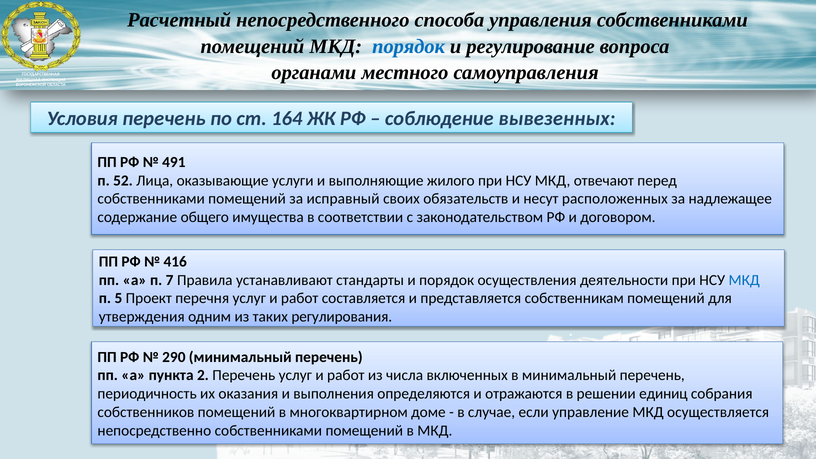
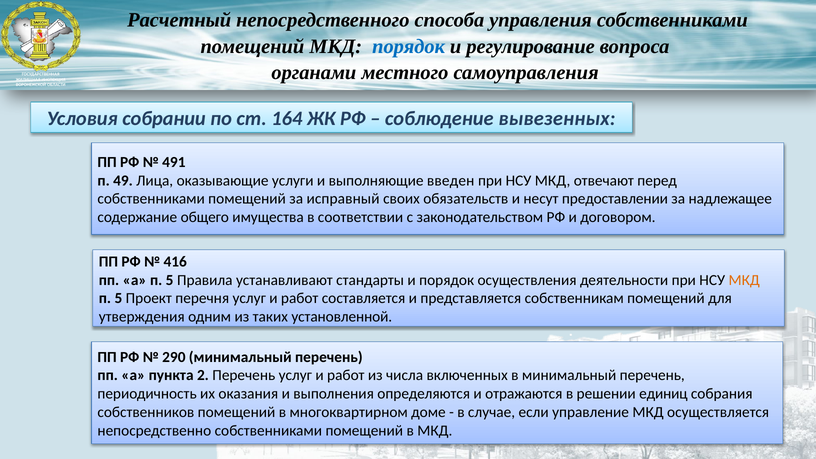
Условия перечень: перечень -> собрании (164, 119)
52: 52 -> 49 (123, 181)
жилого: жилого -> введен (451, 181)
расположенных: расположенных -> предоставлении (615, 199)
а п 7: 7 -> 5 (170, 280)
МКД colour: blue -> orange (744, 280)
регулирования: регулирования -> установленной (342, 317)
